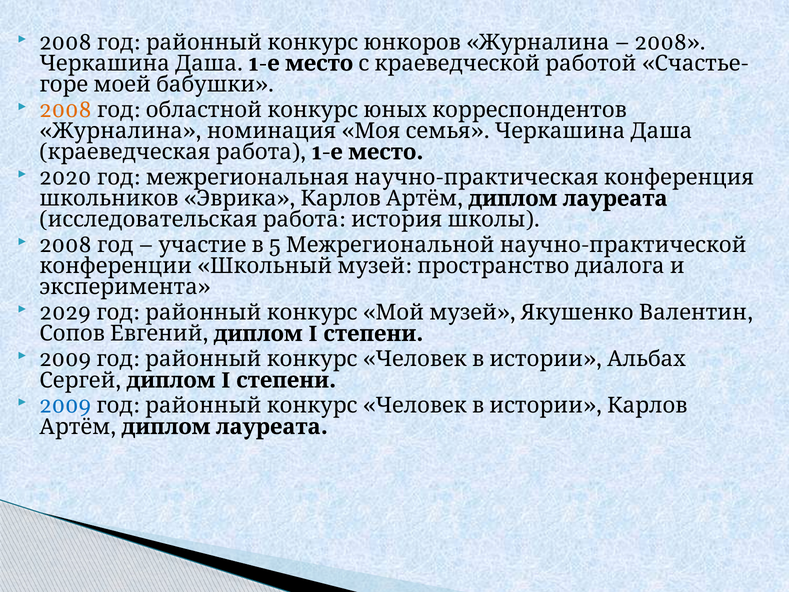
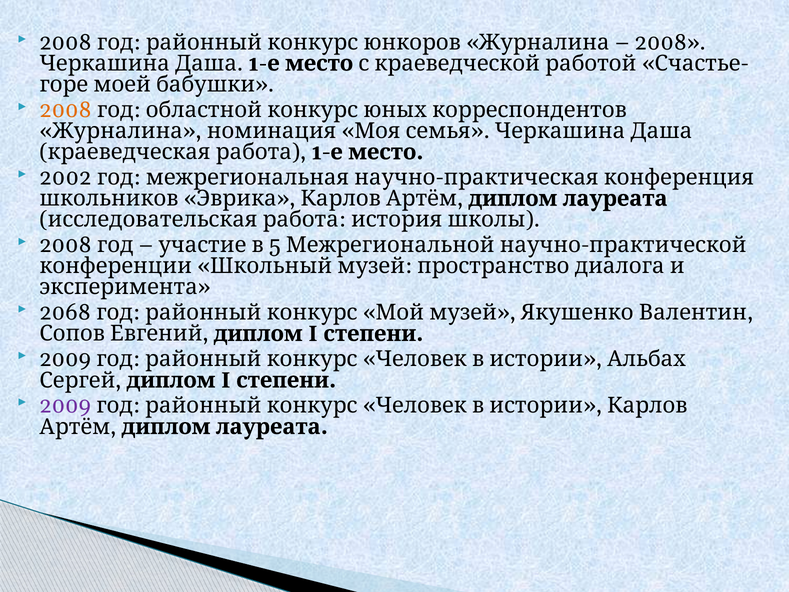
2020: 2020 -> 2002 (65, 177)
2029: 2029 -> 2068 (65, 313)
2009 colour: blue -> purple (65, 406)
